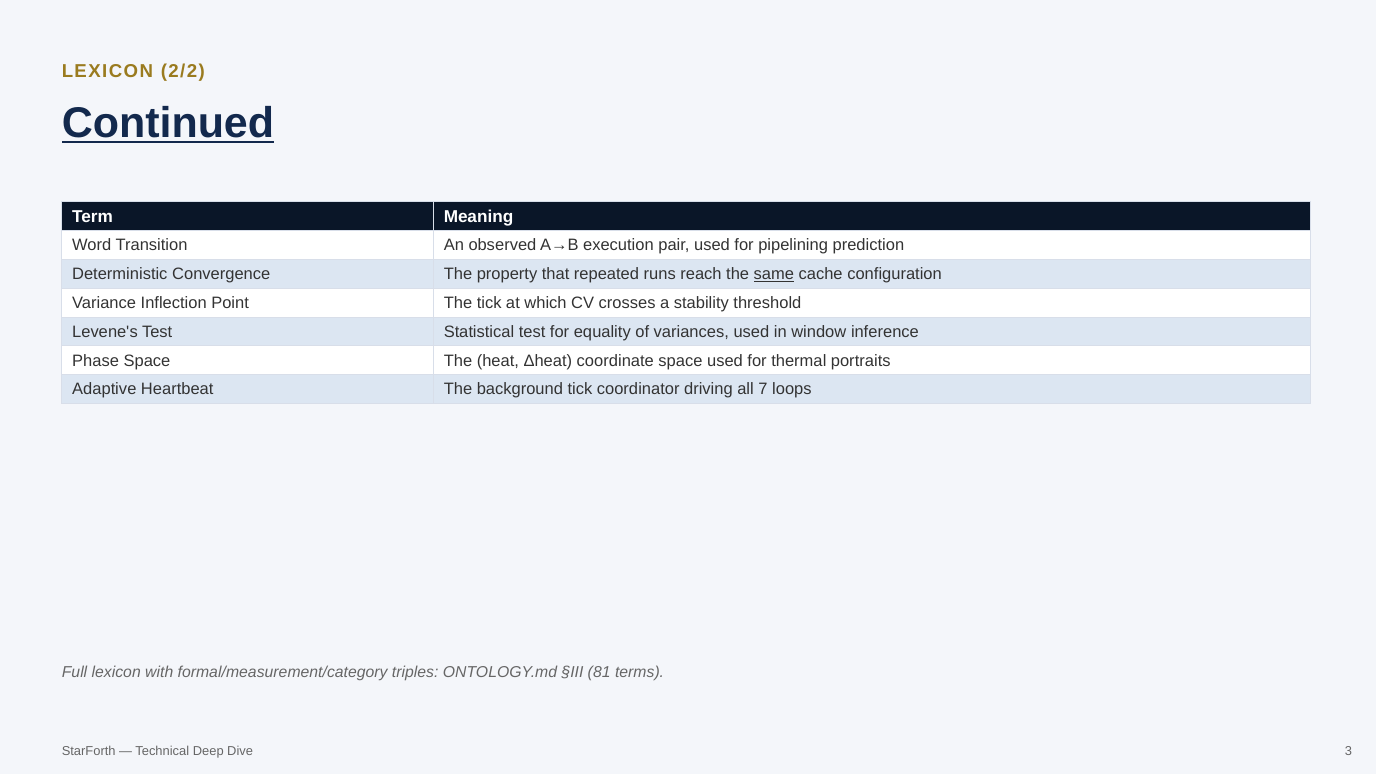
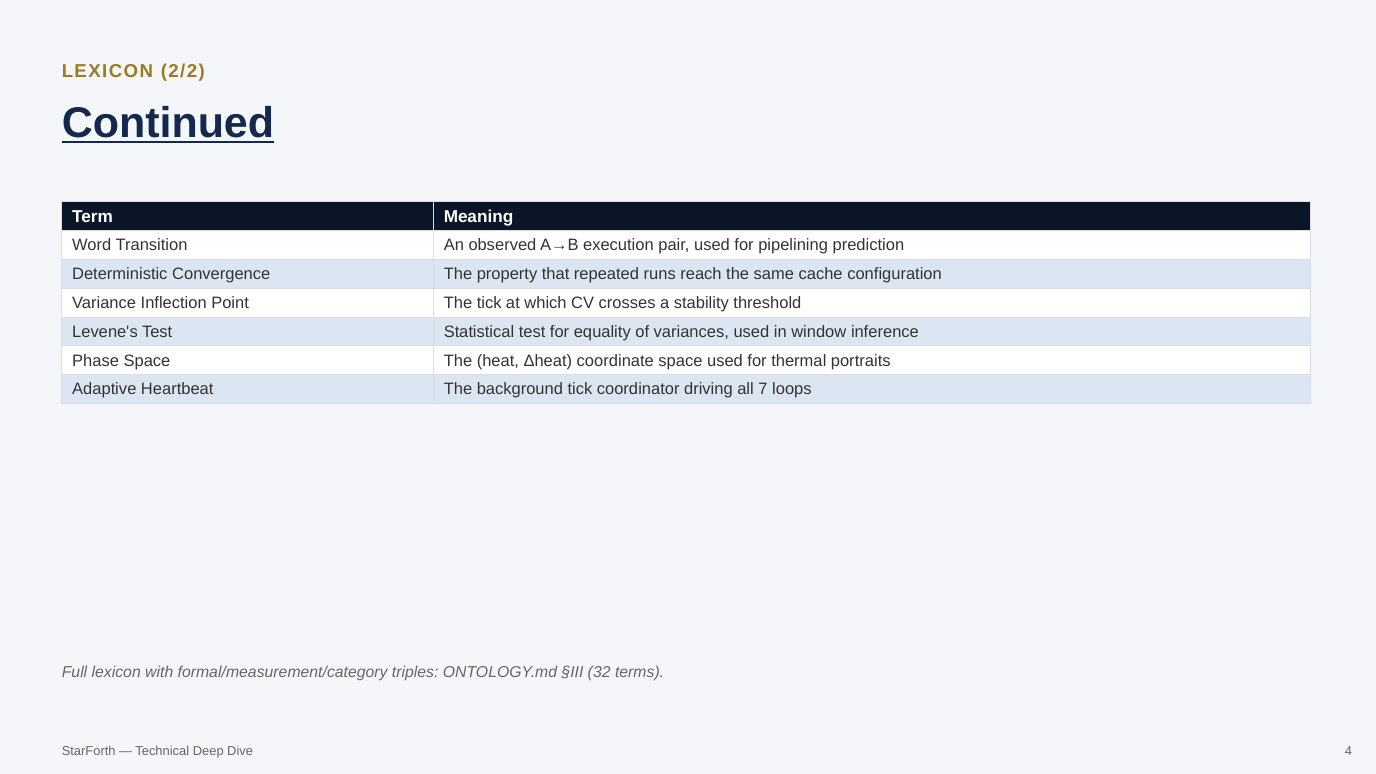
same underline: present -> none (774, 274)
81: 81 -> 32 (599, 672)
3: 3 -> 4 (1348, 751)
